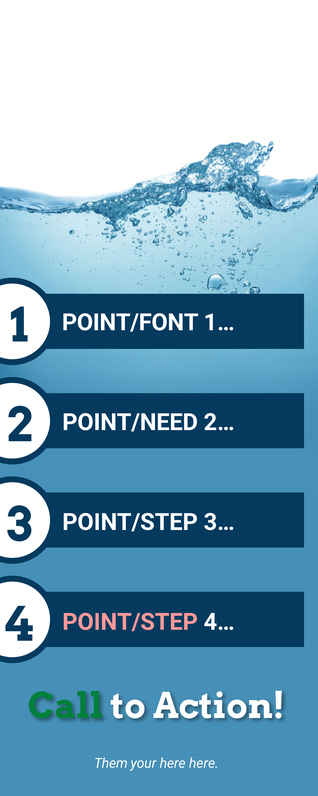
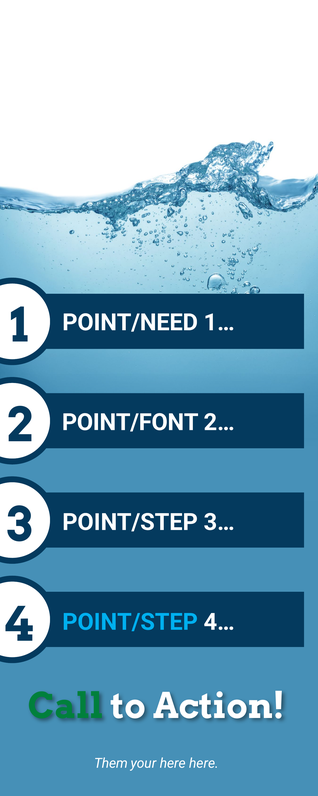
POINT/FONT: POINT/FONT -> POINT/NEED (130, 322)
POINT/NEED: POINT/NEED -> POINT/FONT (130, 422)
POINT/STEP colour: pink -> light blue (130, 621)
